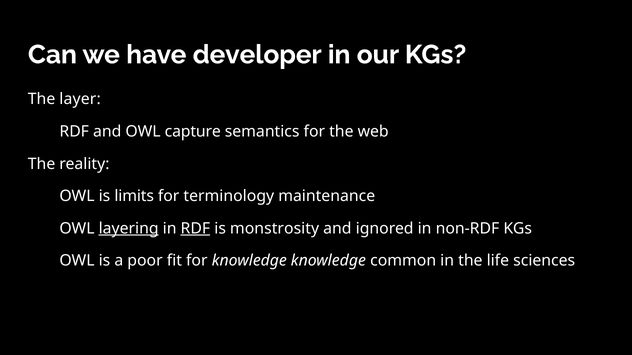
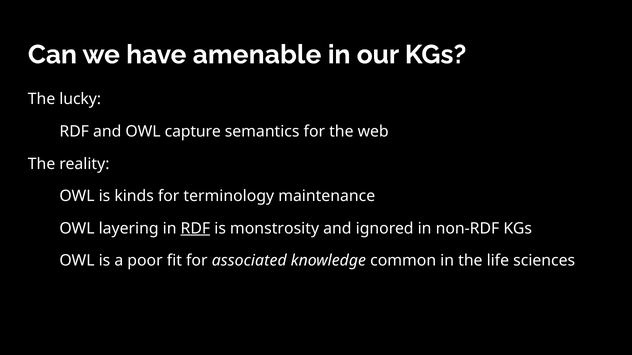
developer: developer -> amenable (257, 55)
layer: layer -> lucky (80, 99)
limits: limits -> kinds (134, 196)
layering underline: present -> none (129, 229)
for knowledge: knowledge -> associated (249, 261)
